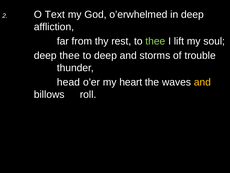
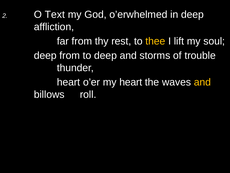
thee colour: light green -> yellow (155, 41)
deep thee: thee -> from (70, 55)
head: head -> heart (69, 82)
